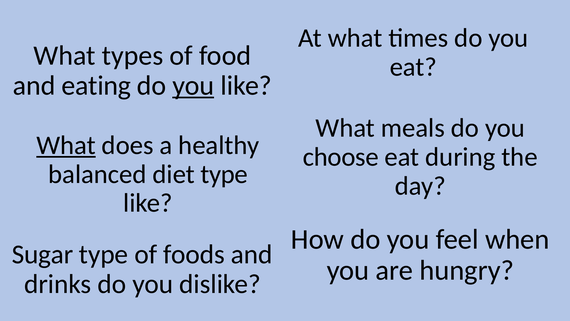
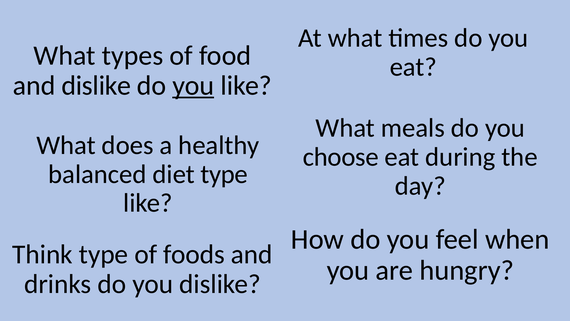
and eating: eating -> dislike (96, 86)
What underline: present -> none (66, 145)
Sugar: Sugar -> Think (42, 254)
